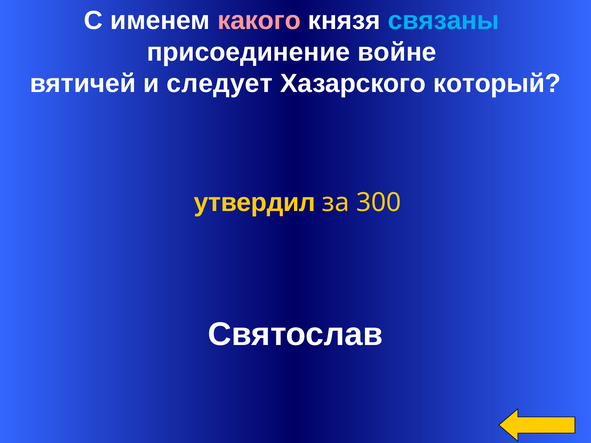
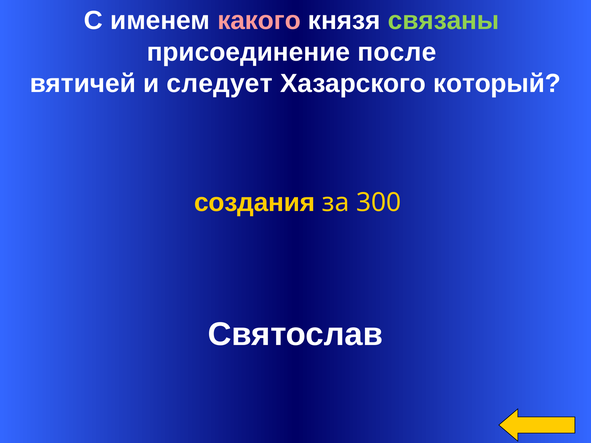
связаны colour: light blue -> light green (444, 21)
войне: войне -> после (397, 52)
утвердил: утвердил -> создания (255, 203)
